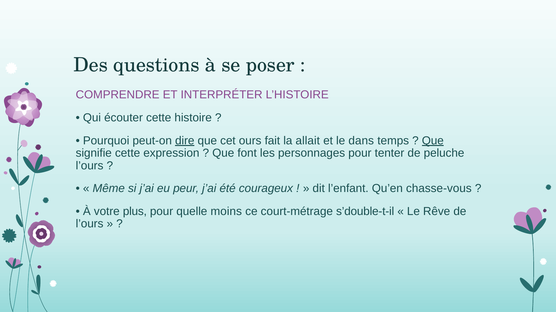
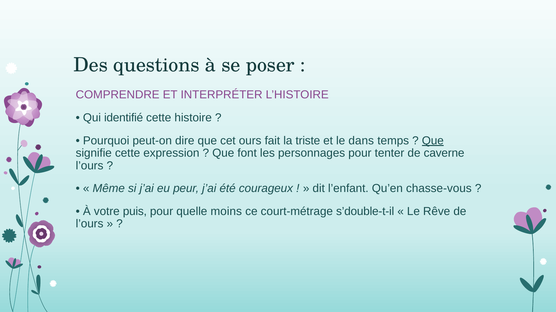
écouter: écouter -> identifié (124, 118)
dire underline: present -> none (185, 141)
allait: allait -> triste (308, 141)
peluche: peluche -> caverne (444, 153)
plus: plus -> puis (135, 212)
